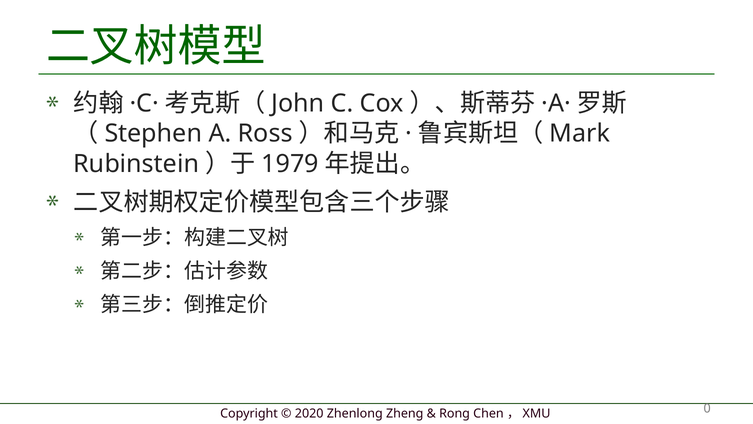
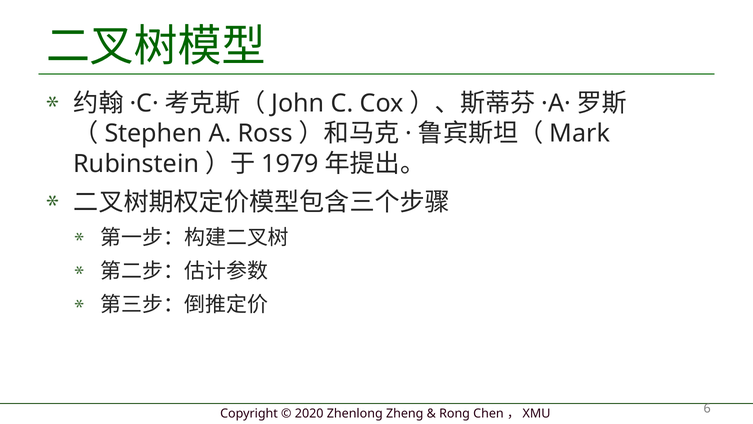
0: 0 -> 6 (707, 408)
